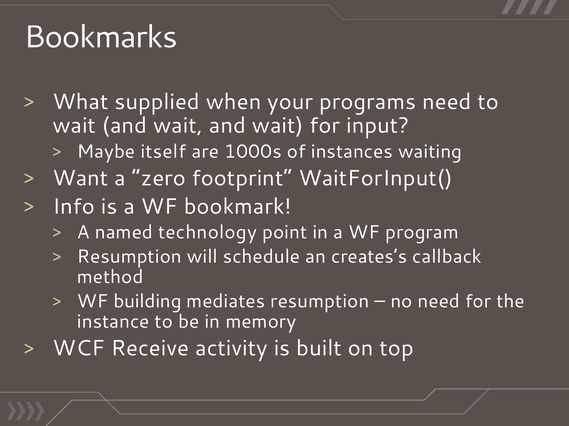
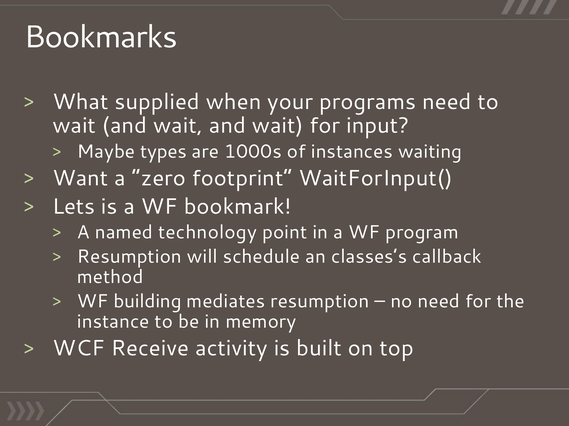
itself: itself -> types (163, 152)
Info: Info -> Lets (74, 207)
creates’s: creates’s -> classes’s (369, 257)
